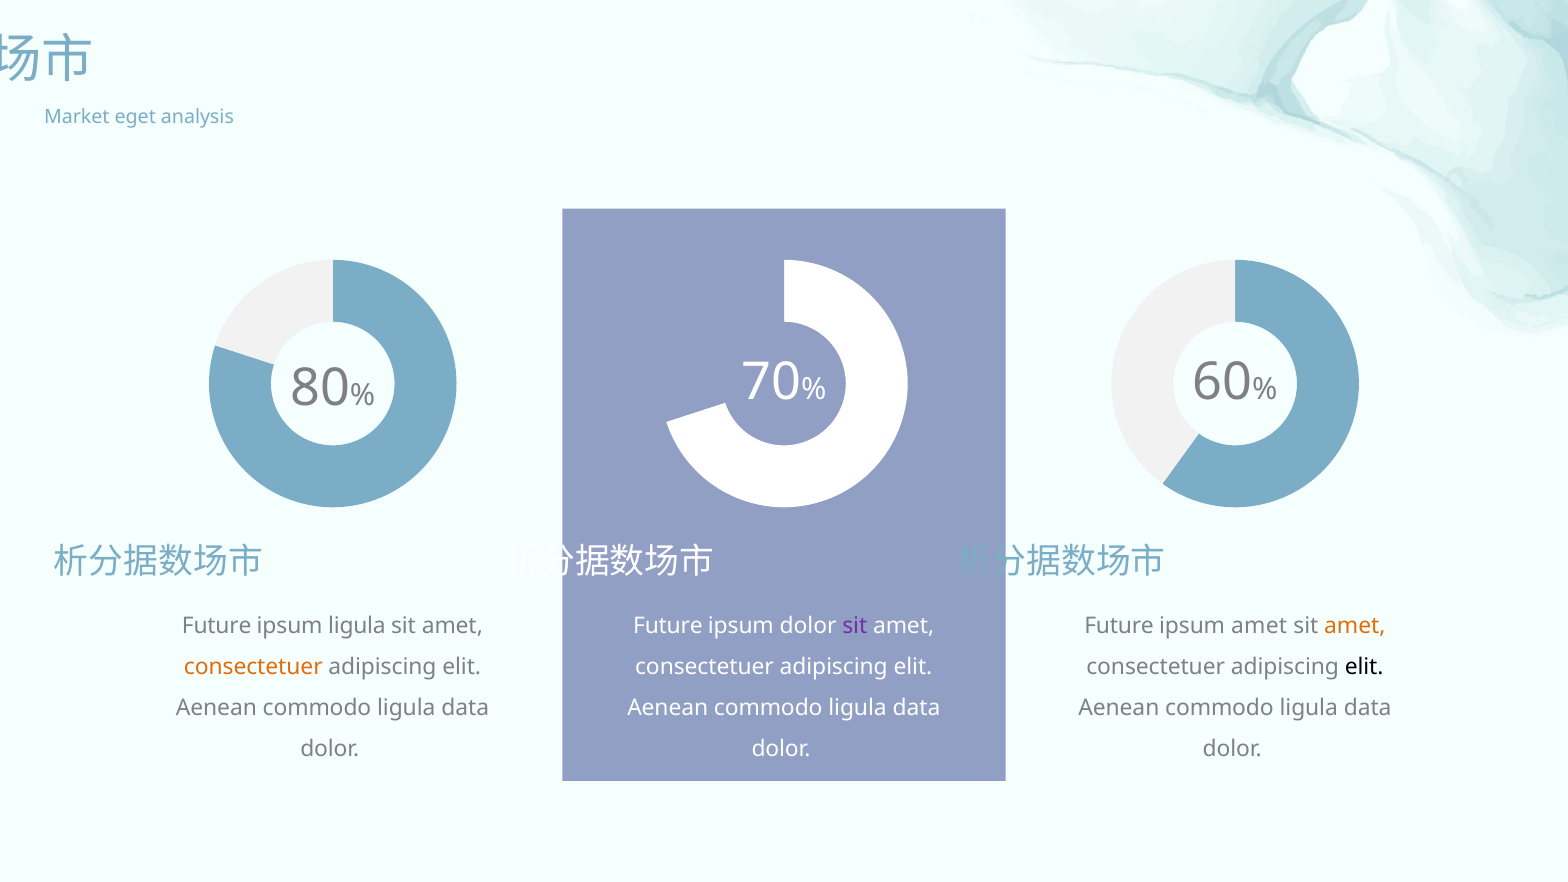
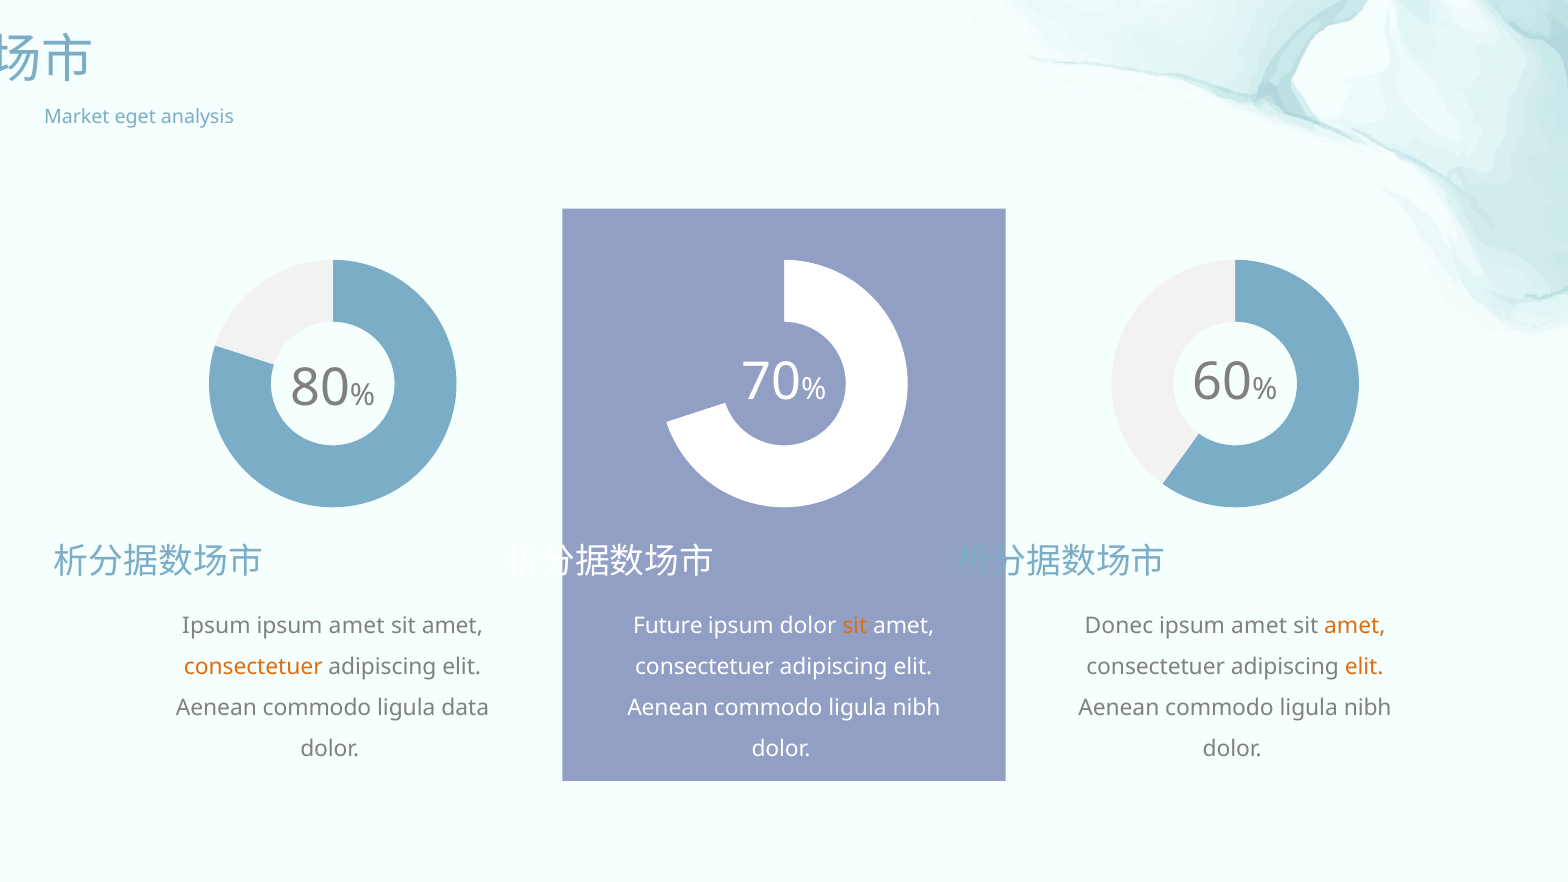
Future: Future -> Ipsum (216, 626)
ligula: ligula -> amet (357, 626)
sit colour: purple -> orange (855, 626)
Future: Future -> Donec (1119, 626)
elit colour: black -> orange (1364, 667)
data: data -> nibh (916, 708)
data: data -> nibh (1368, 708)
